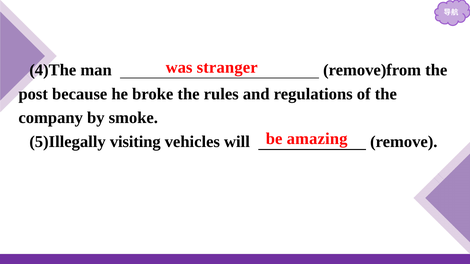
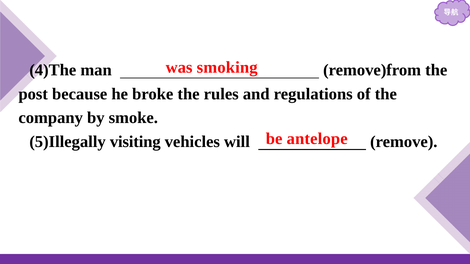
stranger: stranger -> smoking (227, 67)
amazing: amazing -> antelope (317, 139)
